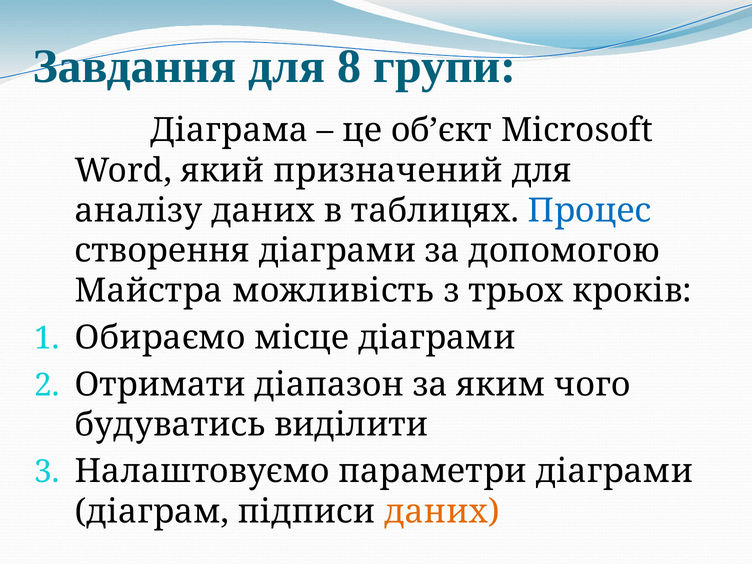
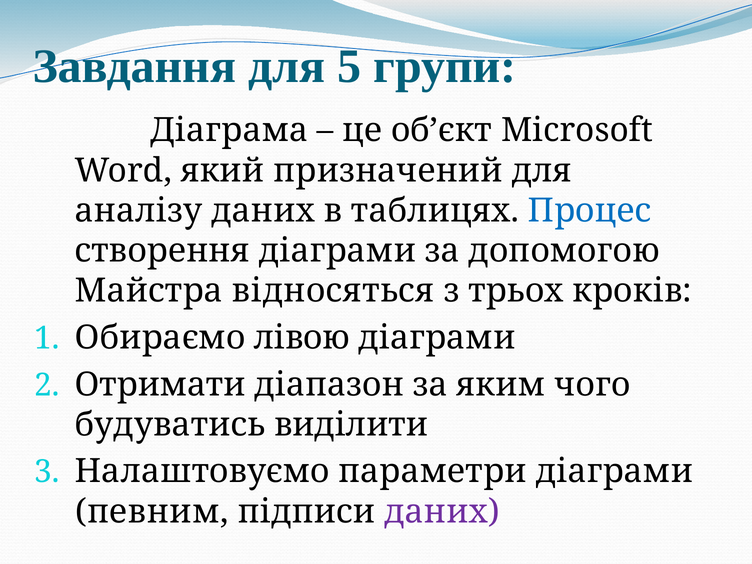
8: 8 -> 5 (349, 66)
можливість: можливість -> відносяться (333, 291)
місце: місце -> лівою (302, 338)
діаграм: діаграм -> певним (152, 512)
даних colour: orange -> purple (442, 512)
